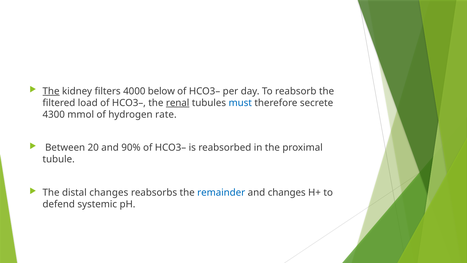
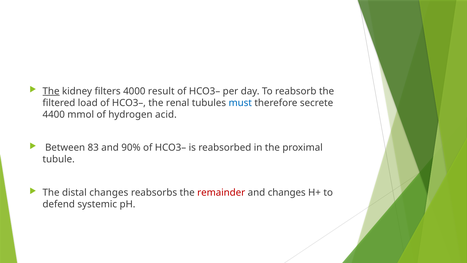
below: below -> result (161, 91)
renal underline: present -> none (178, 103)
4300: 4300 -> 4400 (54, 114)
rate: rate -> acid (166, 114)
20: 20 -> 83 (93, 148)
remainder colour: blue -> red (221, 192)
